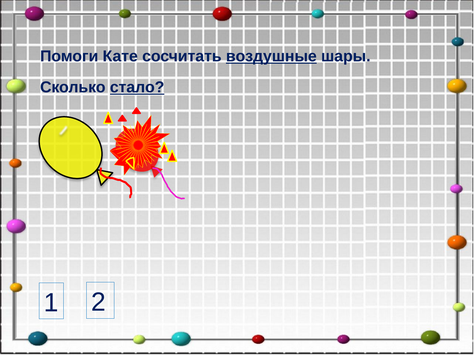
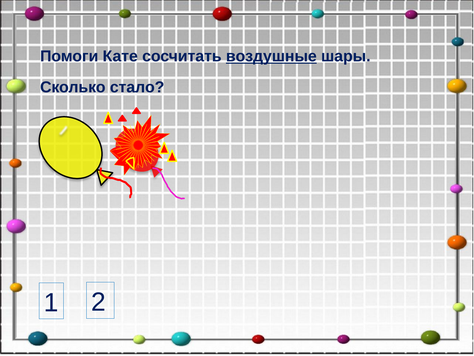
стало underline: present -> none (137, 87)
